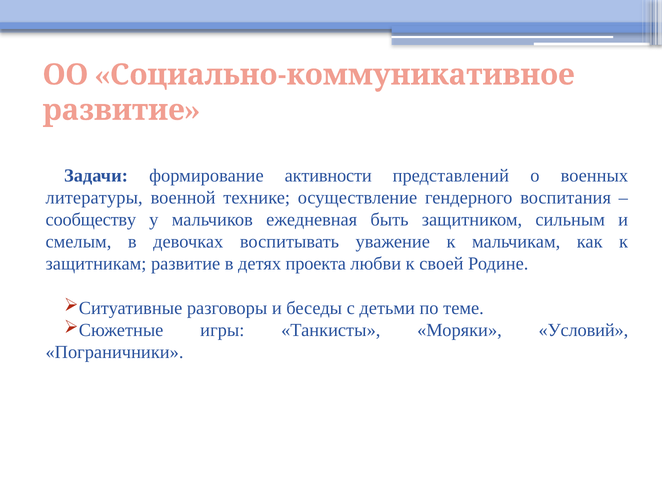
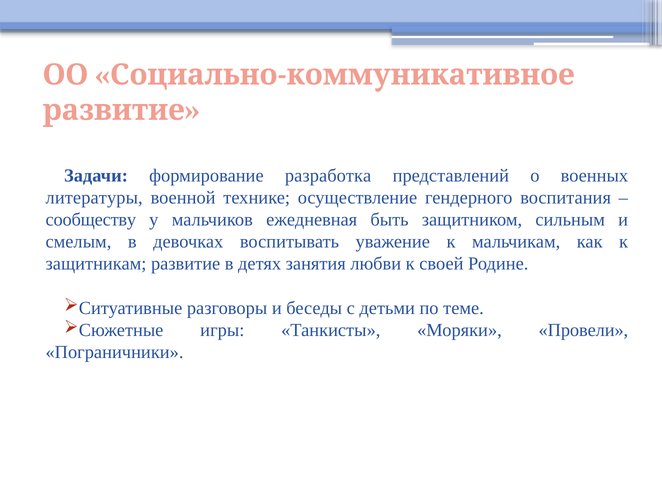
активности: активности -> разработка (328, 175)
проекта: проекта -> занятия (316, 264)
Условий: Условий -> Провели (583, 330)
